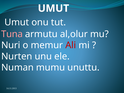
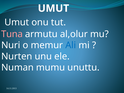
Ali colour: red -> blue (71, 45)
